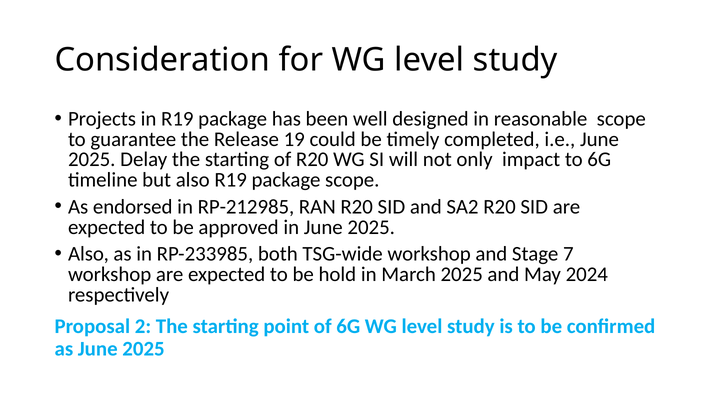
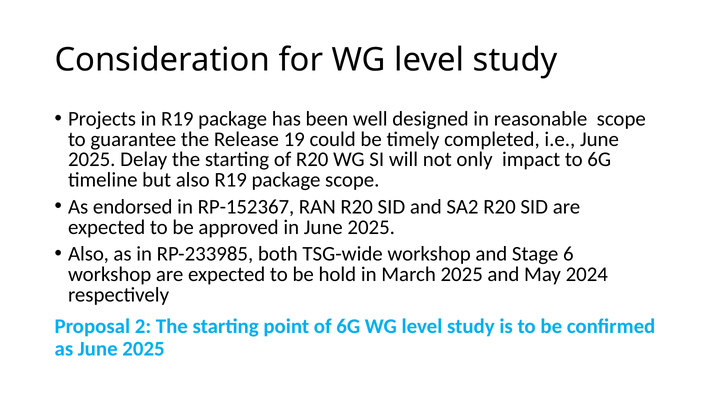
RP-212985: RP-212985 -> RP-152367 (246, 207)
7: 7 -> 6 (568, 255)
